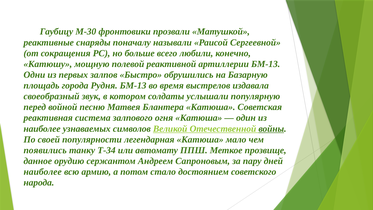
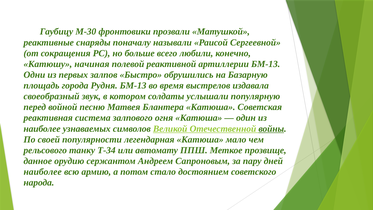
мощную: мощную -> начиная (92, 64)
появились: появились -> рельсового (45, 150)
